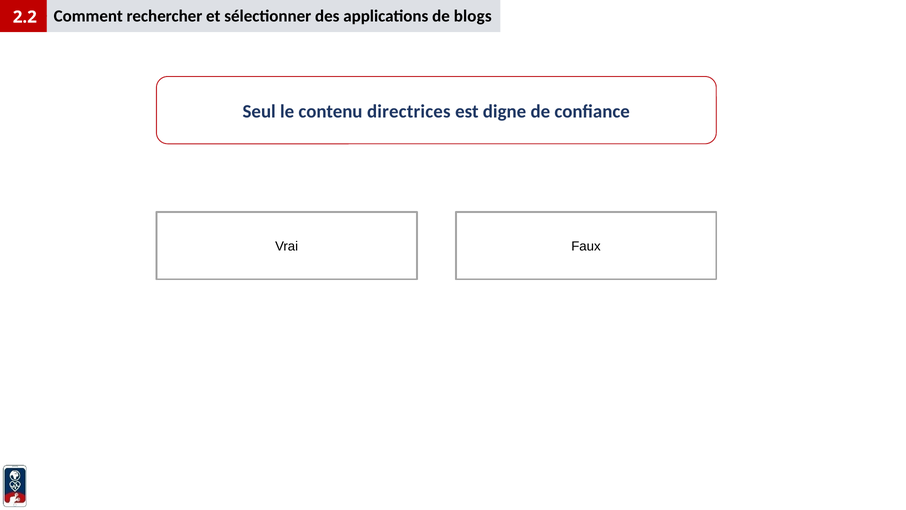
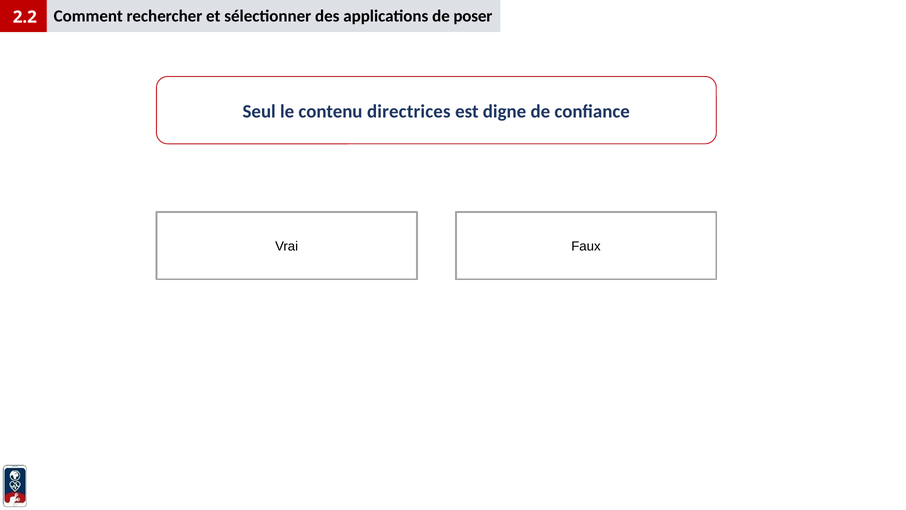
blogs: blogs -> poser (473, 16)
